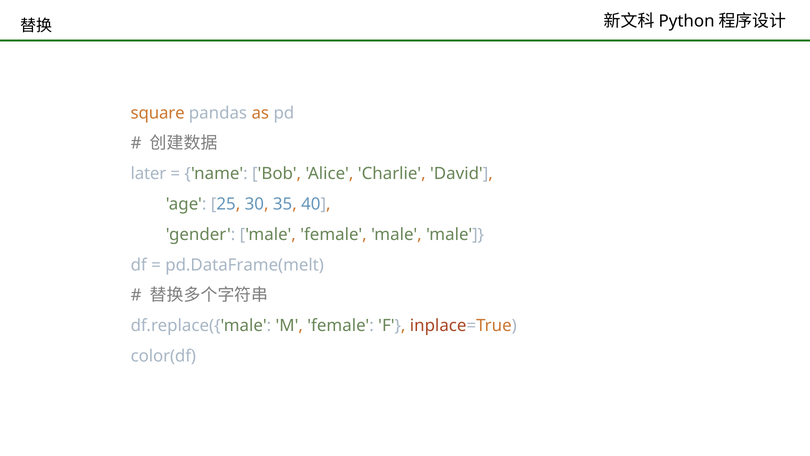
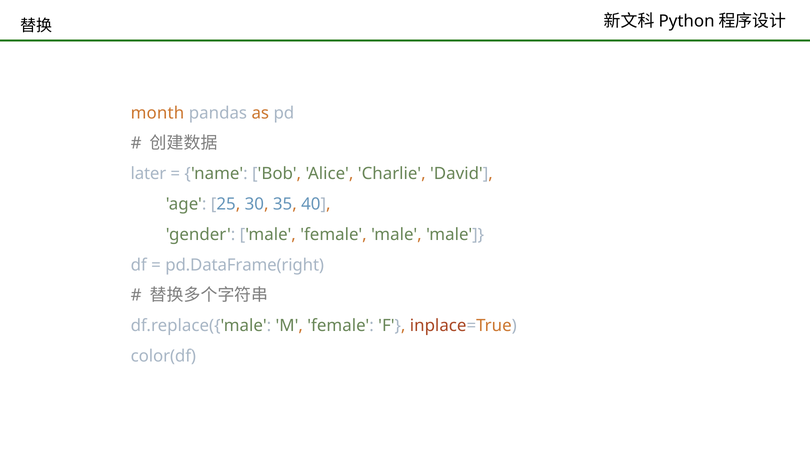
square: square -> month (157, 113)
pd.DataFrame(melt: pd.DataFrame(melt -> pd.DataFrame(right (245, 265)
